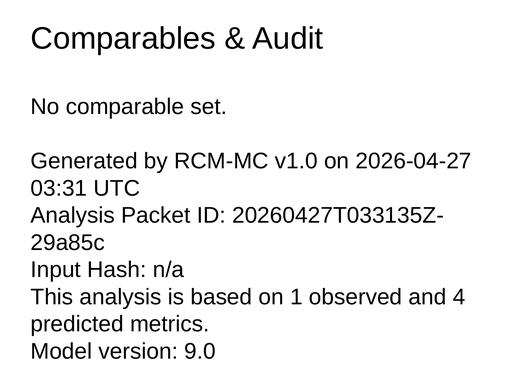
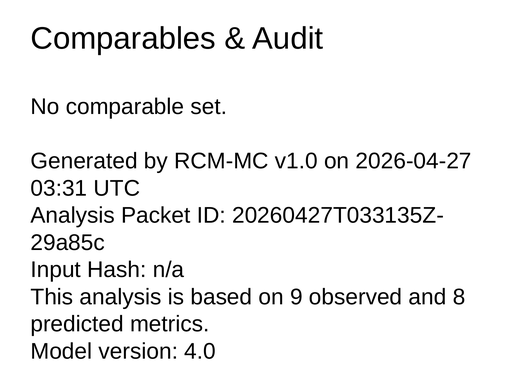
1: 1 -> 9 (296, 297)
4: 4 -> 8 (459, 297)
9.0: 9.0 -> 4.0 (200, 352)
